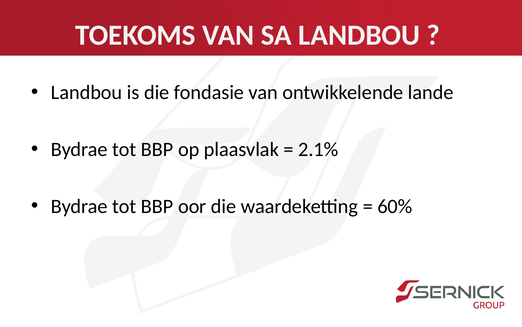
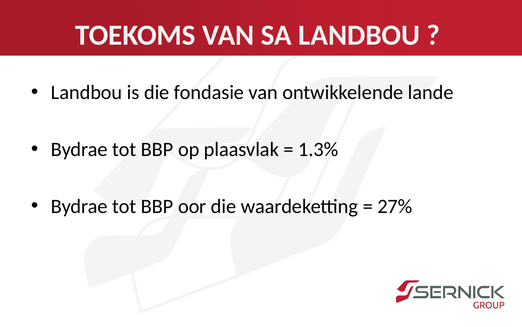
2.1%: 2.1% -> 1.3% (318, 149)
60%: 60% -> 27% (395, 206)
